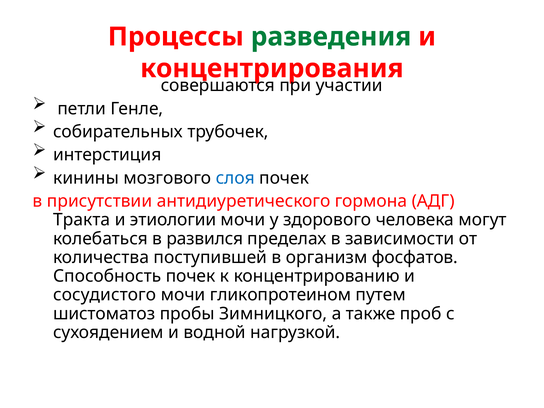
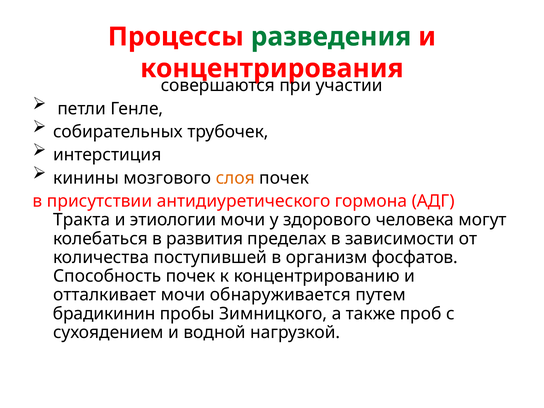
слоя colour: blue -> orange (235, 178)
развился: развился -> развития (205, 239)
сосудистого: сосудистого -> отталкивает (105, 295)
гликопротеином: гликопротеином -> обнаруживается (280, 295)
шистоматоз: шистоматоз -> брадикинин (104, 314)
